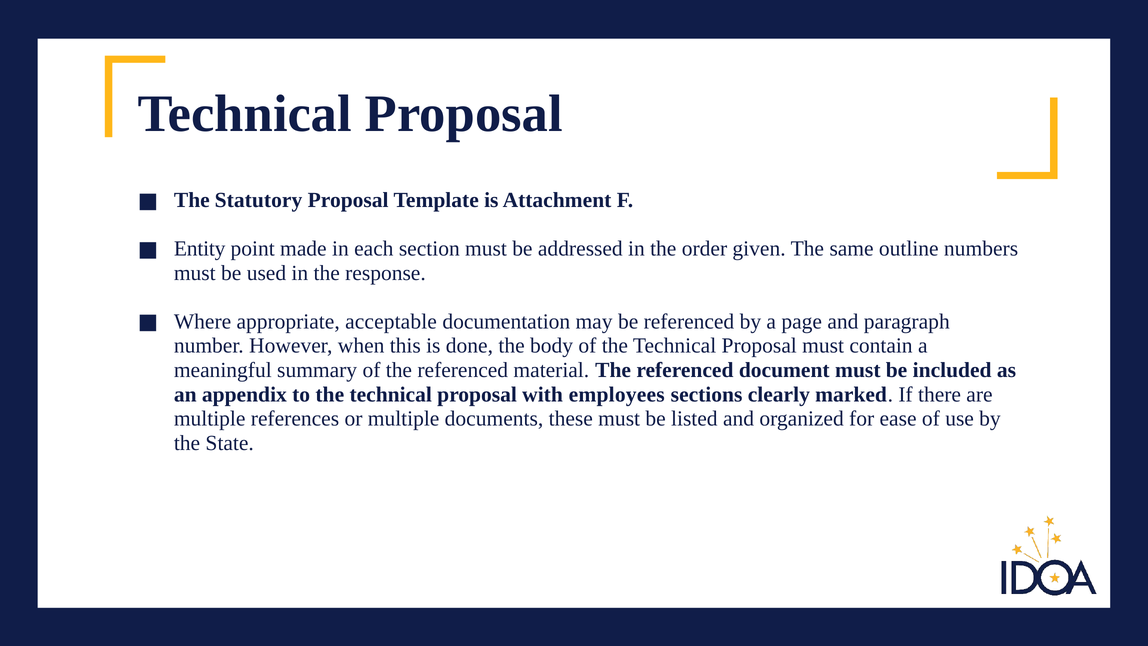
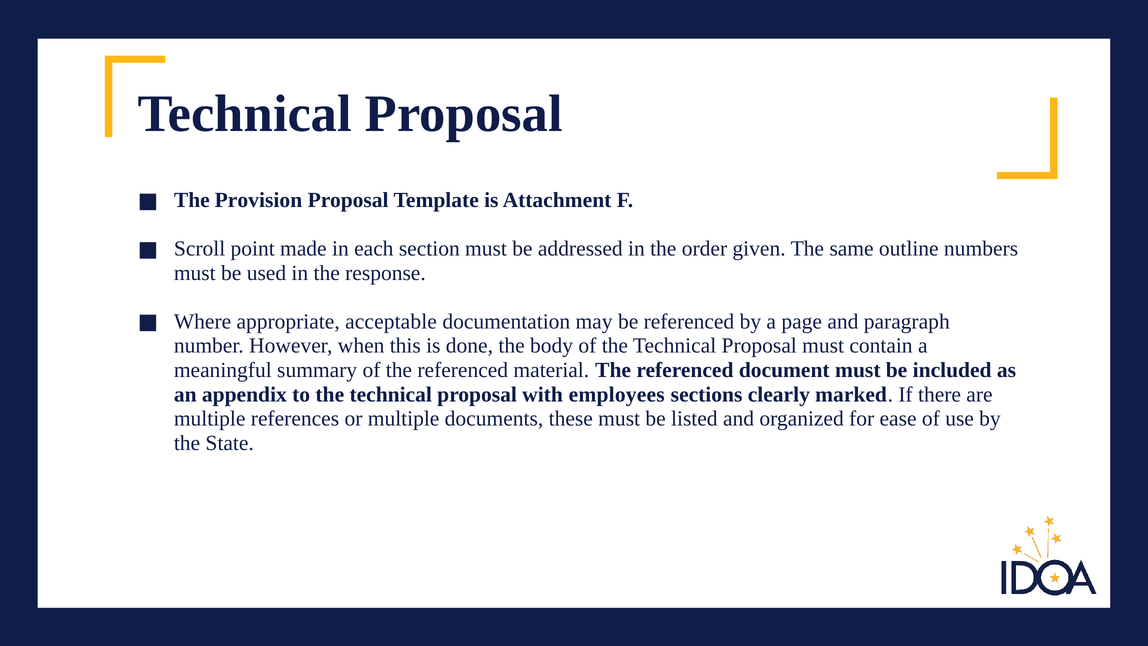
Statutory: Statutory -> Provision (258, 200)
Entity: Entity -> Scroll (200, 249)
